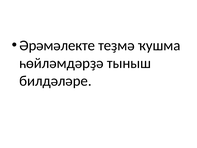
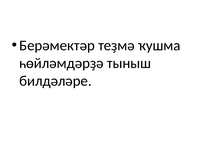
Әрәмәлекте: Әрәмәлекте -> Берәмектәр (57, 45)
